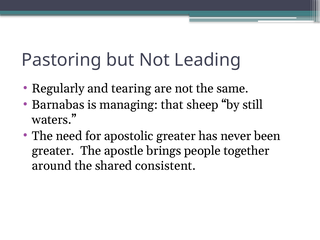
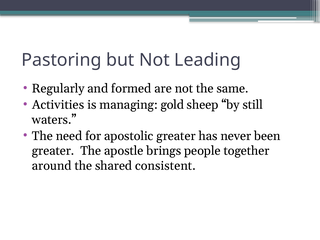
tearing: tearing -> formed (131, 89)
Barnabas: Barnabas -> Activities (58, 105)
that: that -> gold (172, 105)
